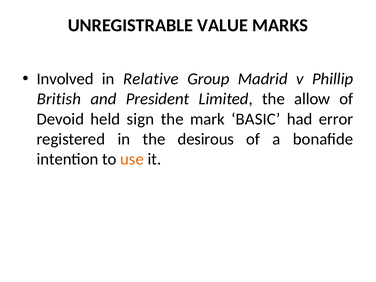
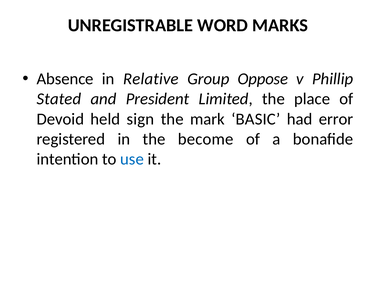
VALUE: VALUE -> WORD (223, 25)
Involved: Involved -> Absence (65, 79)
Madrid: Madrid -> Oppose (263, 79)
British: British -> Stated (59, 99)
allow: allow -> place (312, 99)
desirous: desirous -> become (206, 139)
use colour: orange -> blue (132, 159)
